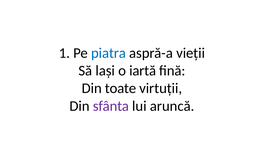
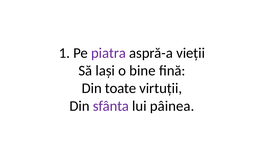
piatra colour: blue -> purple (109, 53)
iartă: iartă -> bine (142, 70)
aruncă: aruncă -> pâinea (172, 106)
